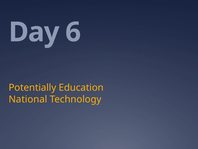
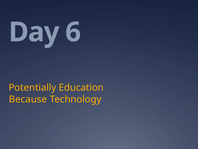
National: National -> Because (28, 99)
